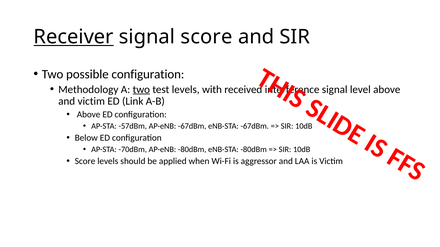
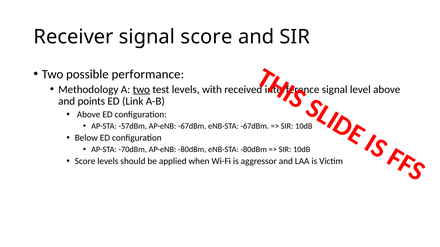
Receiver underline: present -> none (74, 37)
possible configuration: configuration -> performance (148, 74)
and victim: victim -> points (91, 101)
